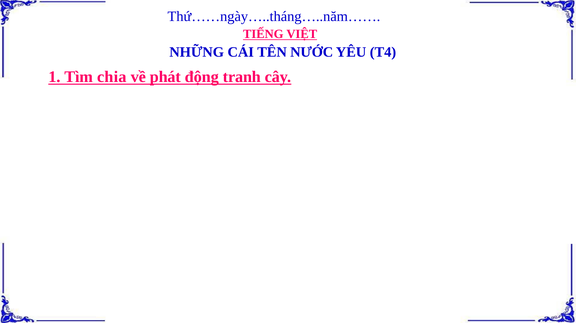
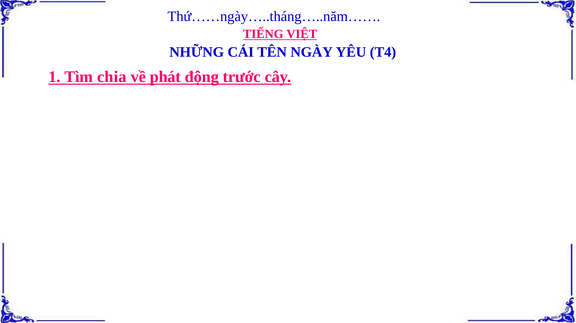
NƯỚC: NƯỚC -> NGÀY (312, 52)
tranh: tranh -> trước (242, 77)
